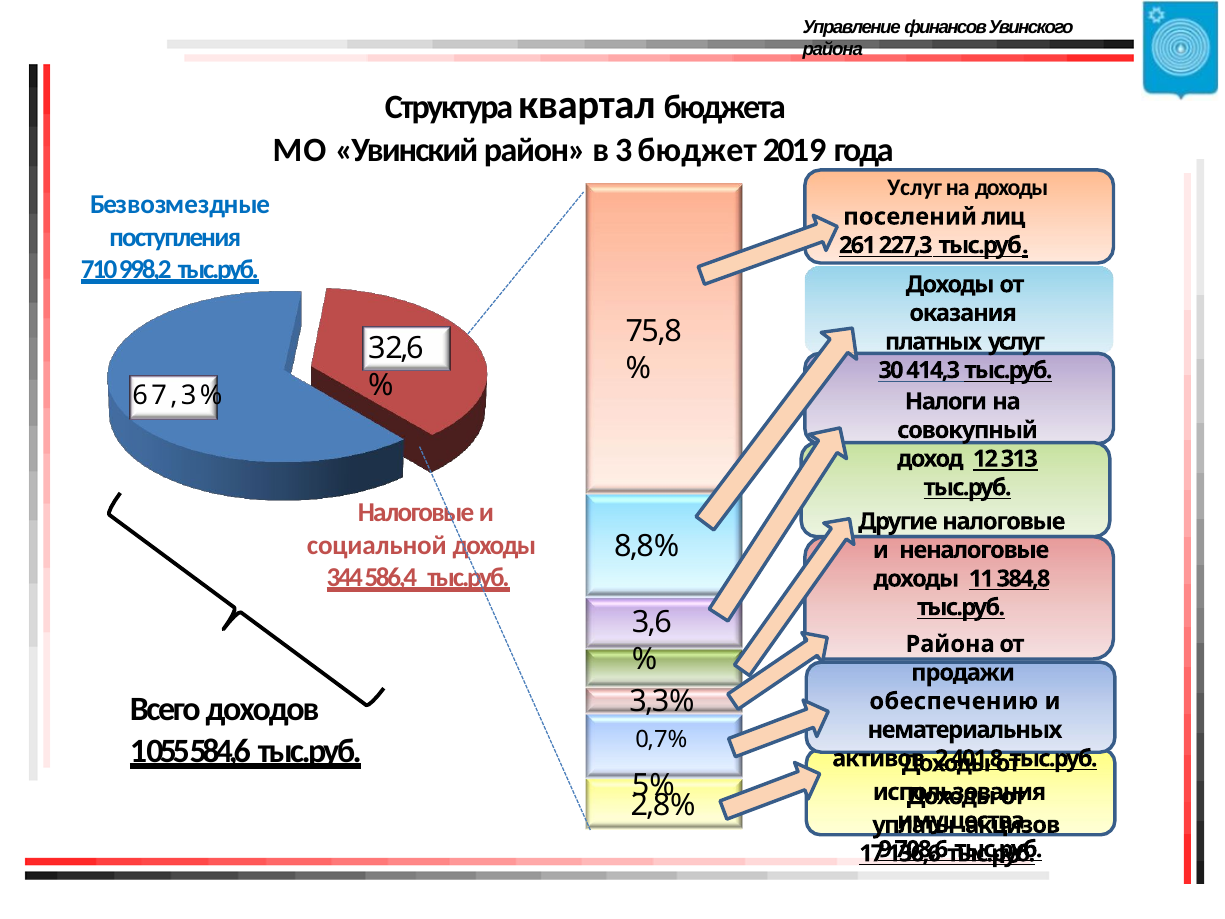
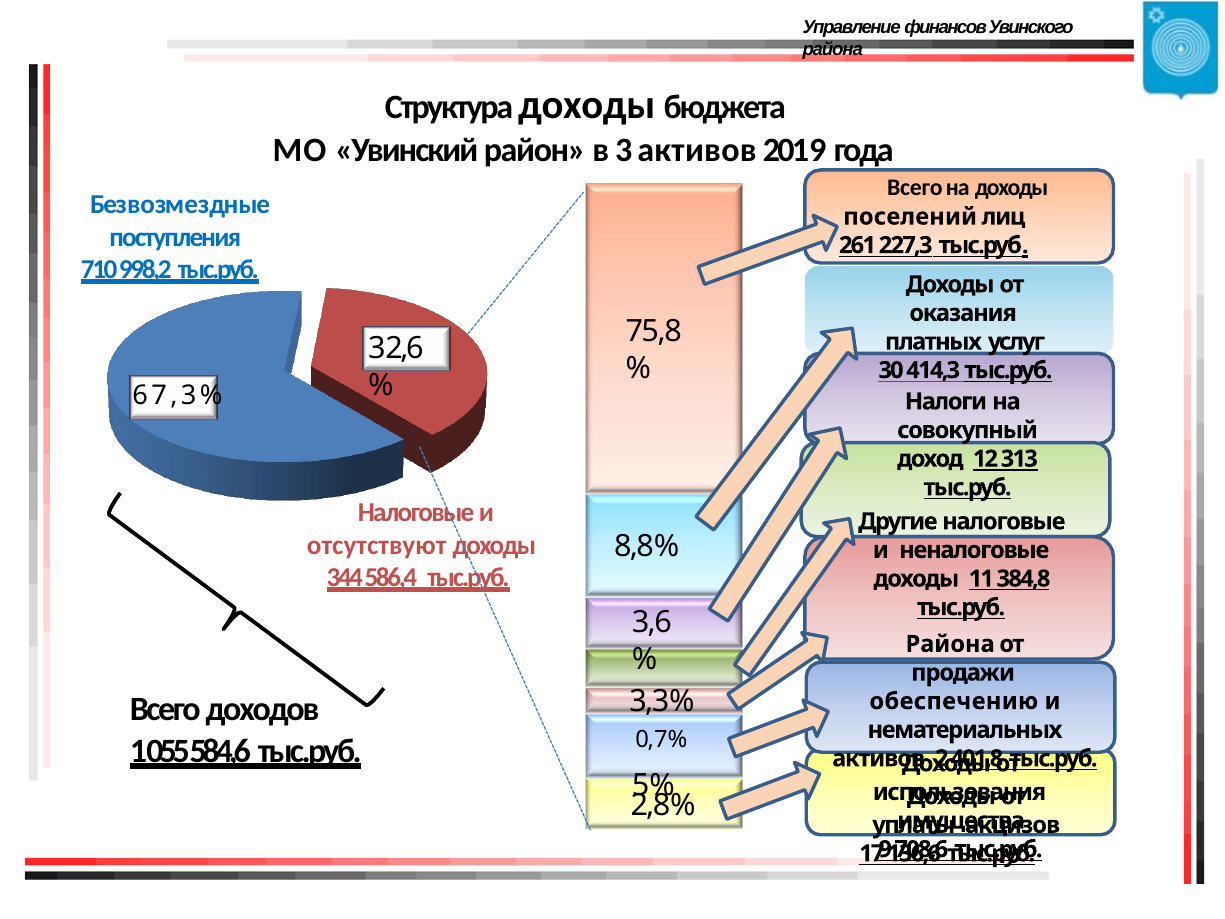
Структура квартал: квартал -> доходы (587, 105)
3 бюджет: бюджет -> активов (697, 150)
Услуг: Услуг -> Всего (915, 188)
социальной: социальной -> отсутствуют (377, 545)
